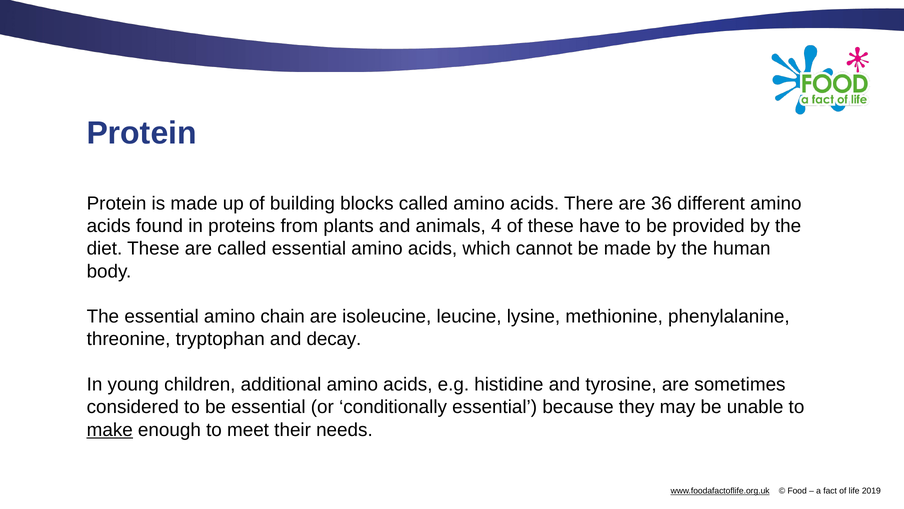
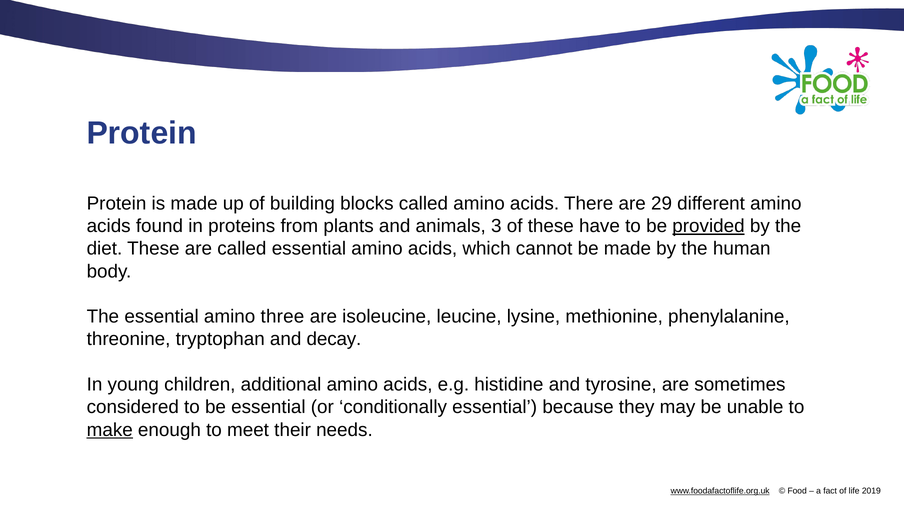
36: 36 -> 29 (662, 203)
4: 4 -> 3 (496, 226)
provided underline: none -> present (709, 226)
chain: chain -> three (282, 316)
